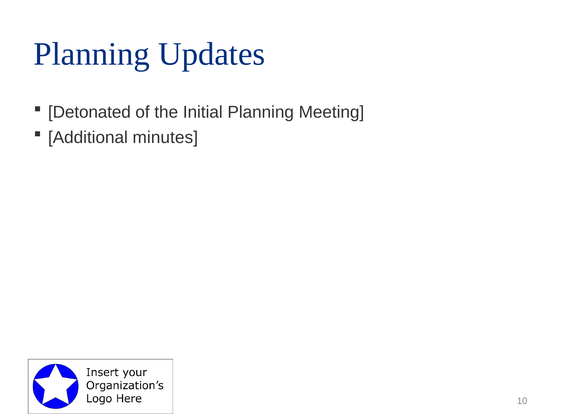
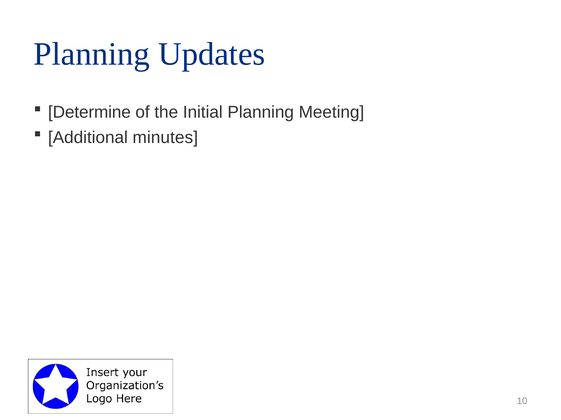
Detonated: Detonated -> Determine (89, 112)
